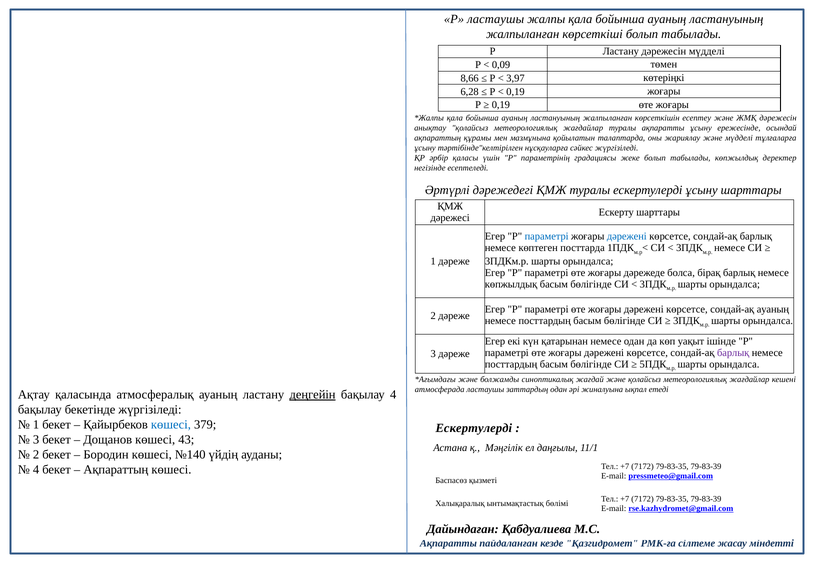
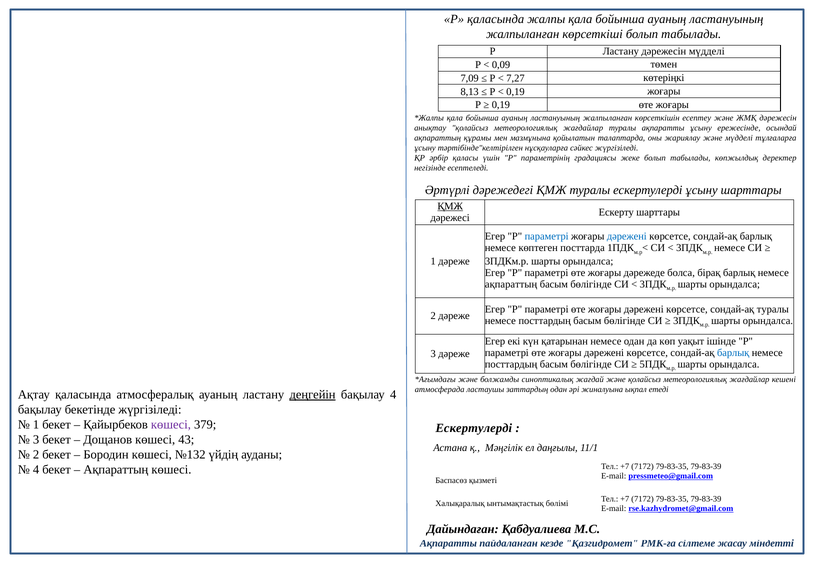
Р ластаушы: ластаушы -> қаласында (496, 19)
8,66: 8,66 -> 7,09 (470, 78)
3,97: 3,97 -> 7,27 (515, 78)
6,28: 6,28 -> 8,13 (470, 92)
ҚМЖ underline: none -> present (450, 207)
көпжылдық: көпжылдық -> ақпараттың (511, 284)
сондай-ақ ауаның: ауаның -> туралы (773, 310)
барлық colour: purple -> blue (733, 353)
көшесі colour: blue -> purple (171, 425)
№140: №140 -> №132 (190, 455)
